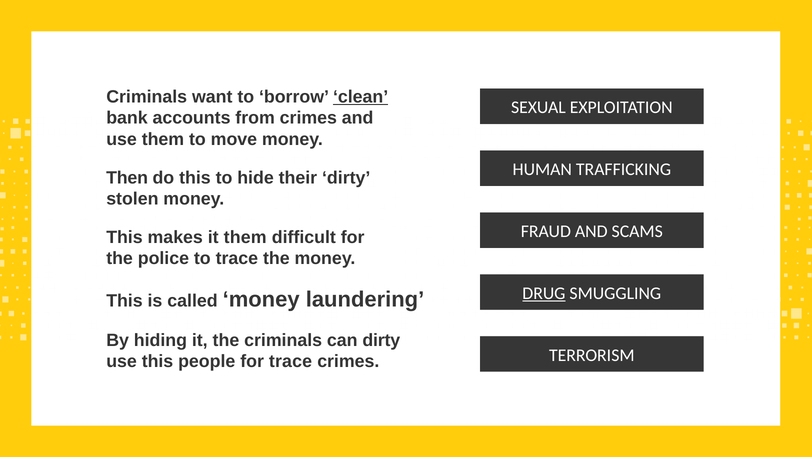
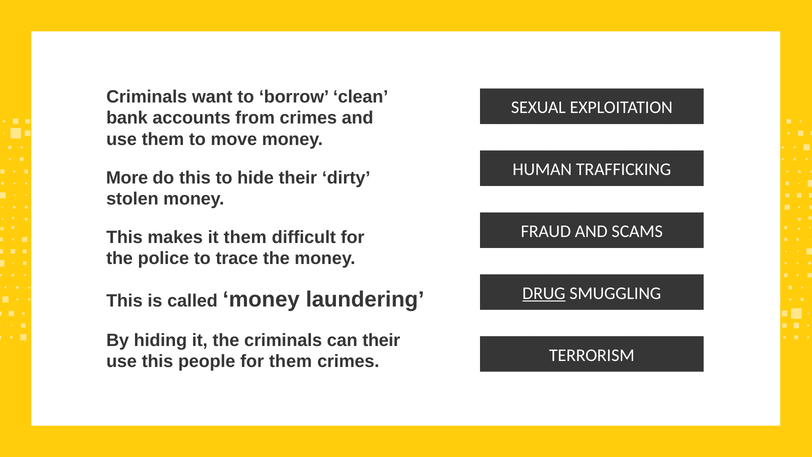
clean underline: present -> none (361, 97)
Then: Then -> More (127, 178)
can dirty: dirty -> their (381, 340)
for trace: trace -> them (291, 361)
